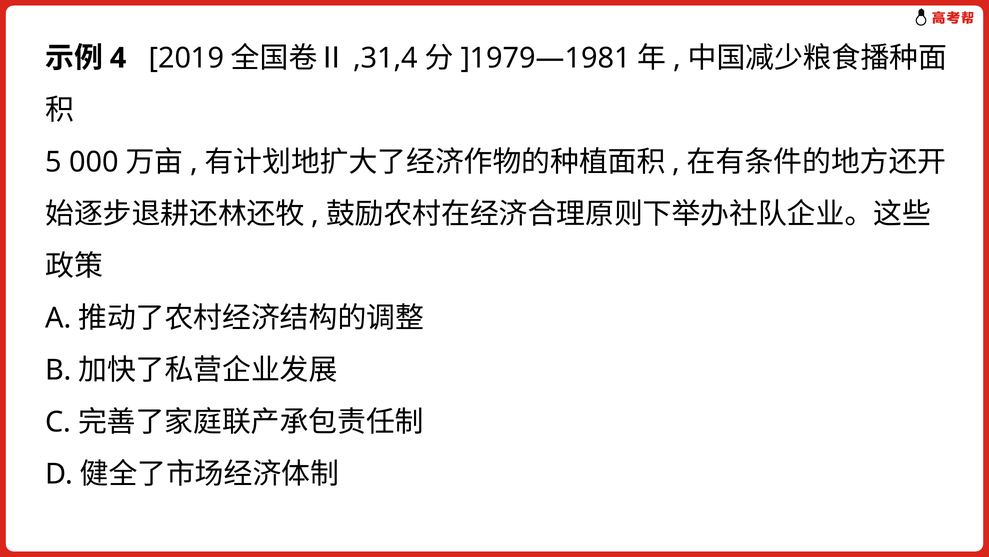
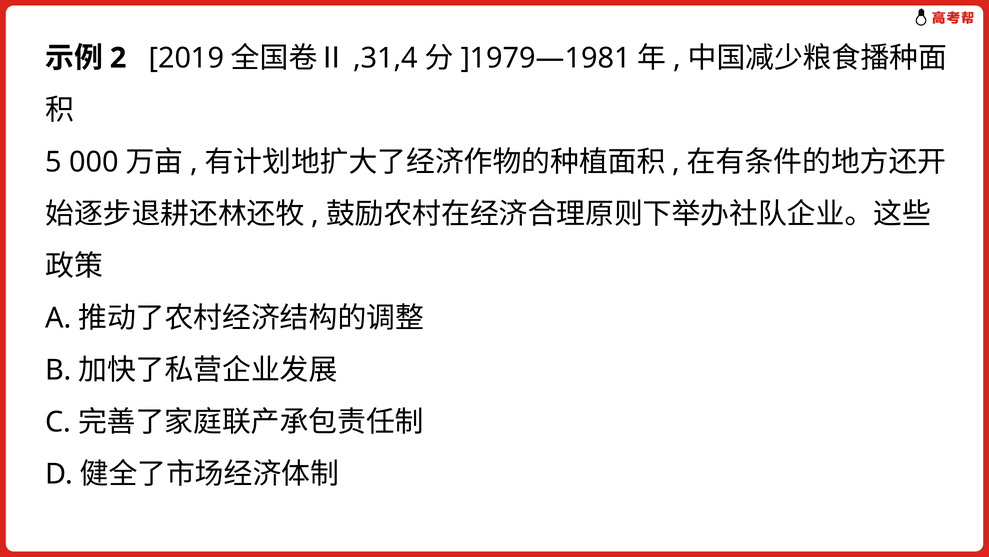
4: 4 -> 2 (118, 58)
